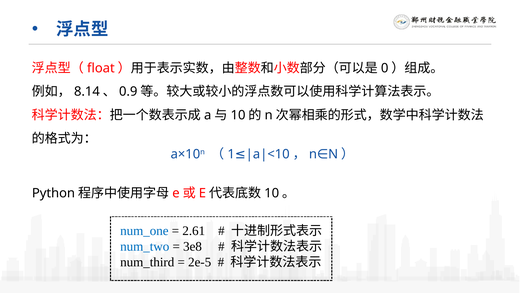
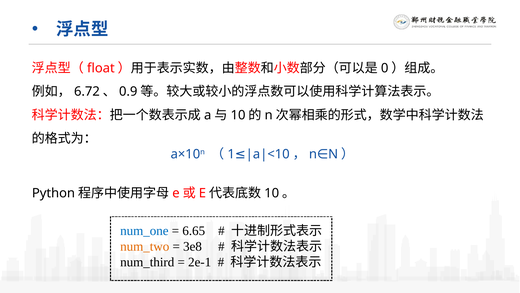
8.14: 8.14 -> 6.72 (87, 92)
2.61: 2.61 -> 6.65 (194, 230)
num_two colour: blue -> orange (145, 246)
2e-5: 2e-5 -> 2e-1 (200, 262)
